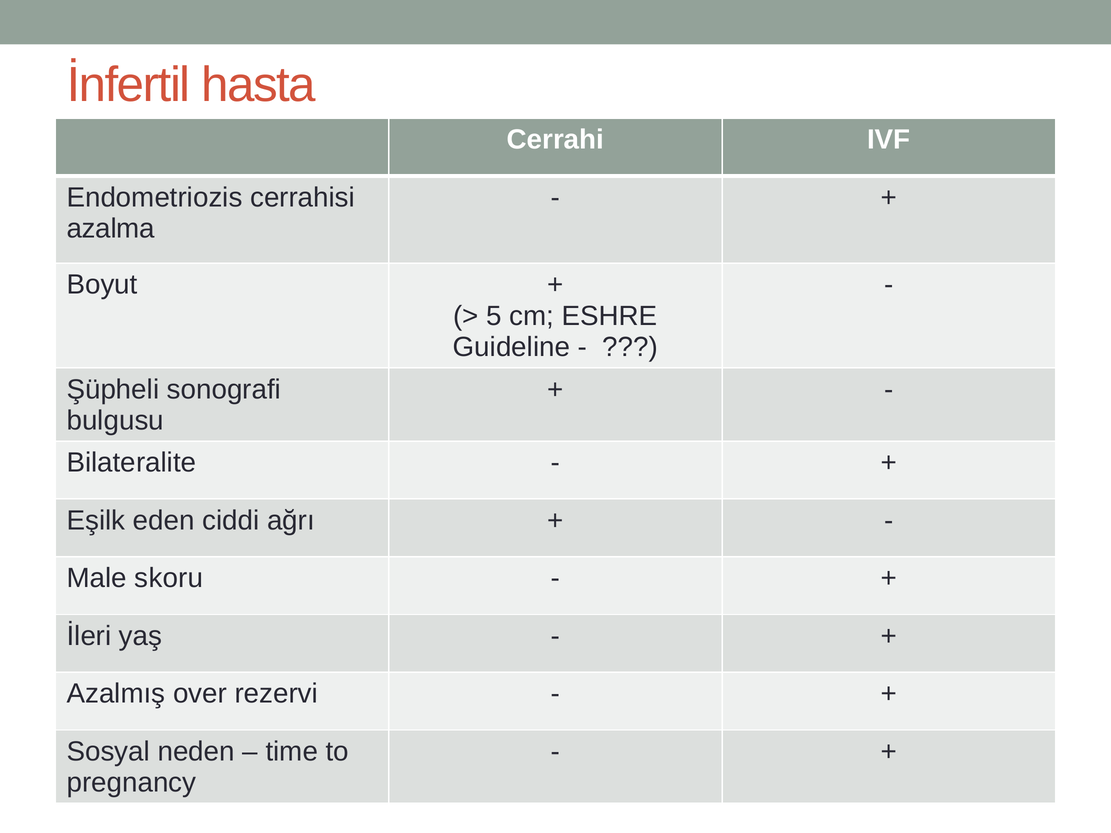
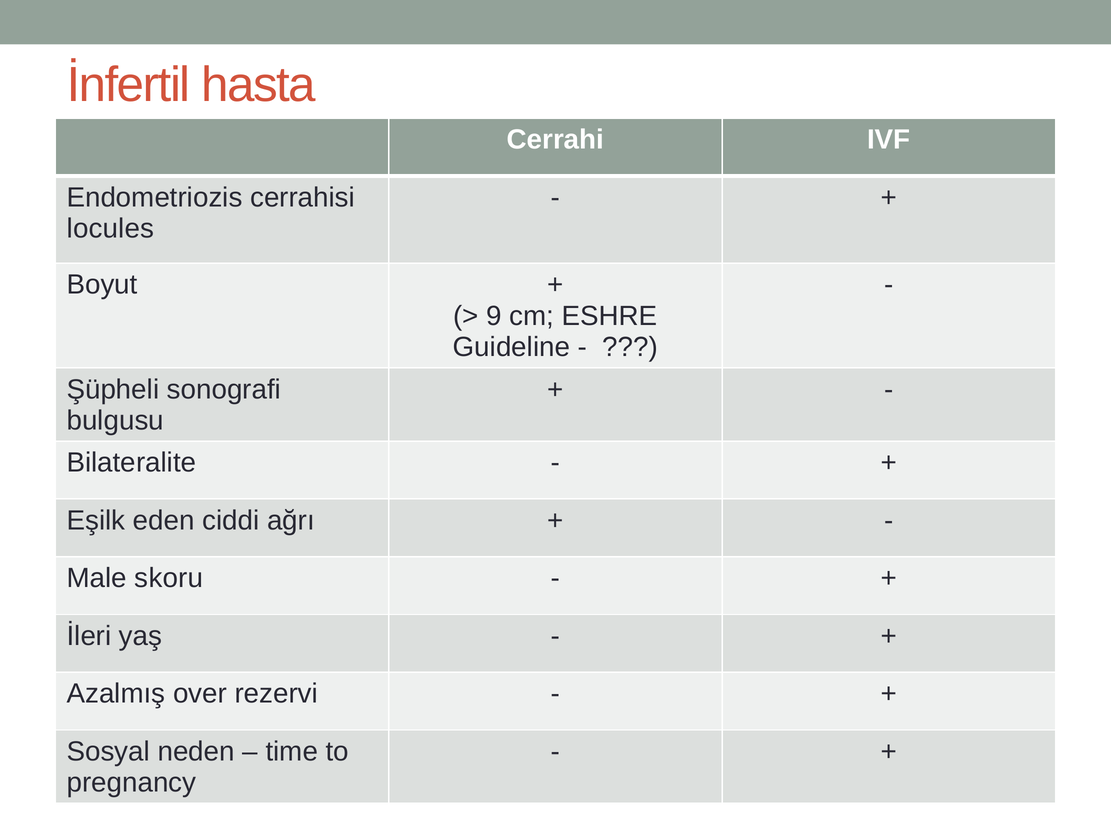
azalma: azalma -> locules (110, 229)
5: 5 -> 9 (494, 316)
